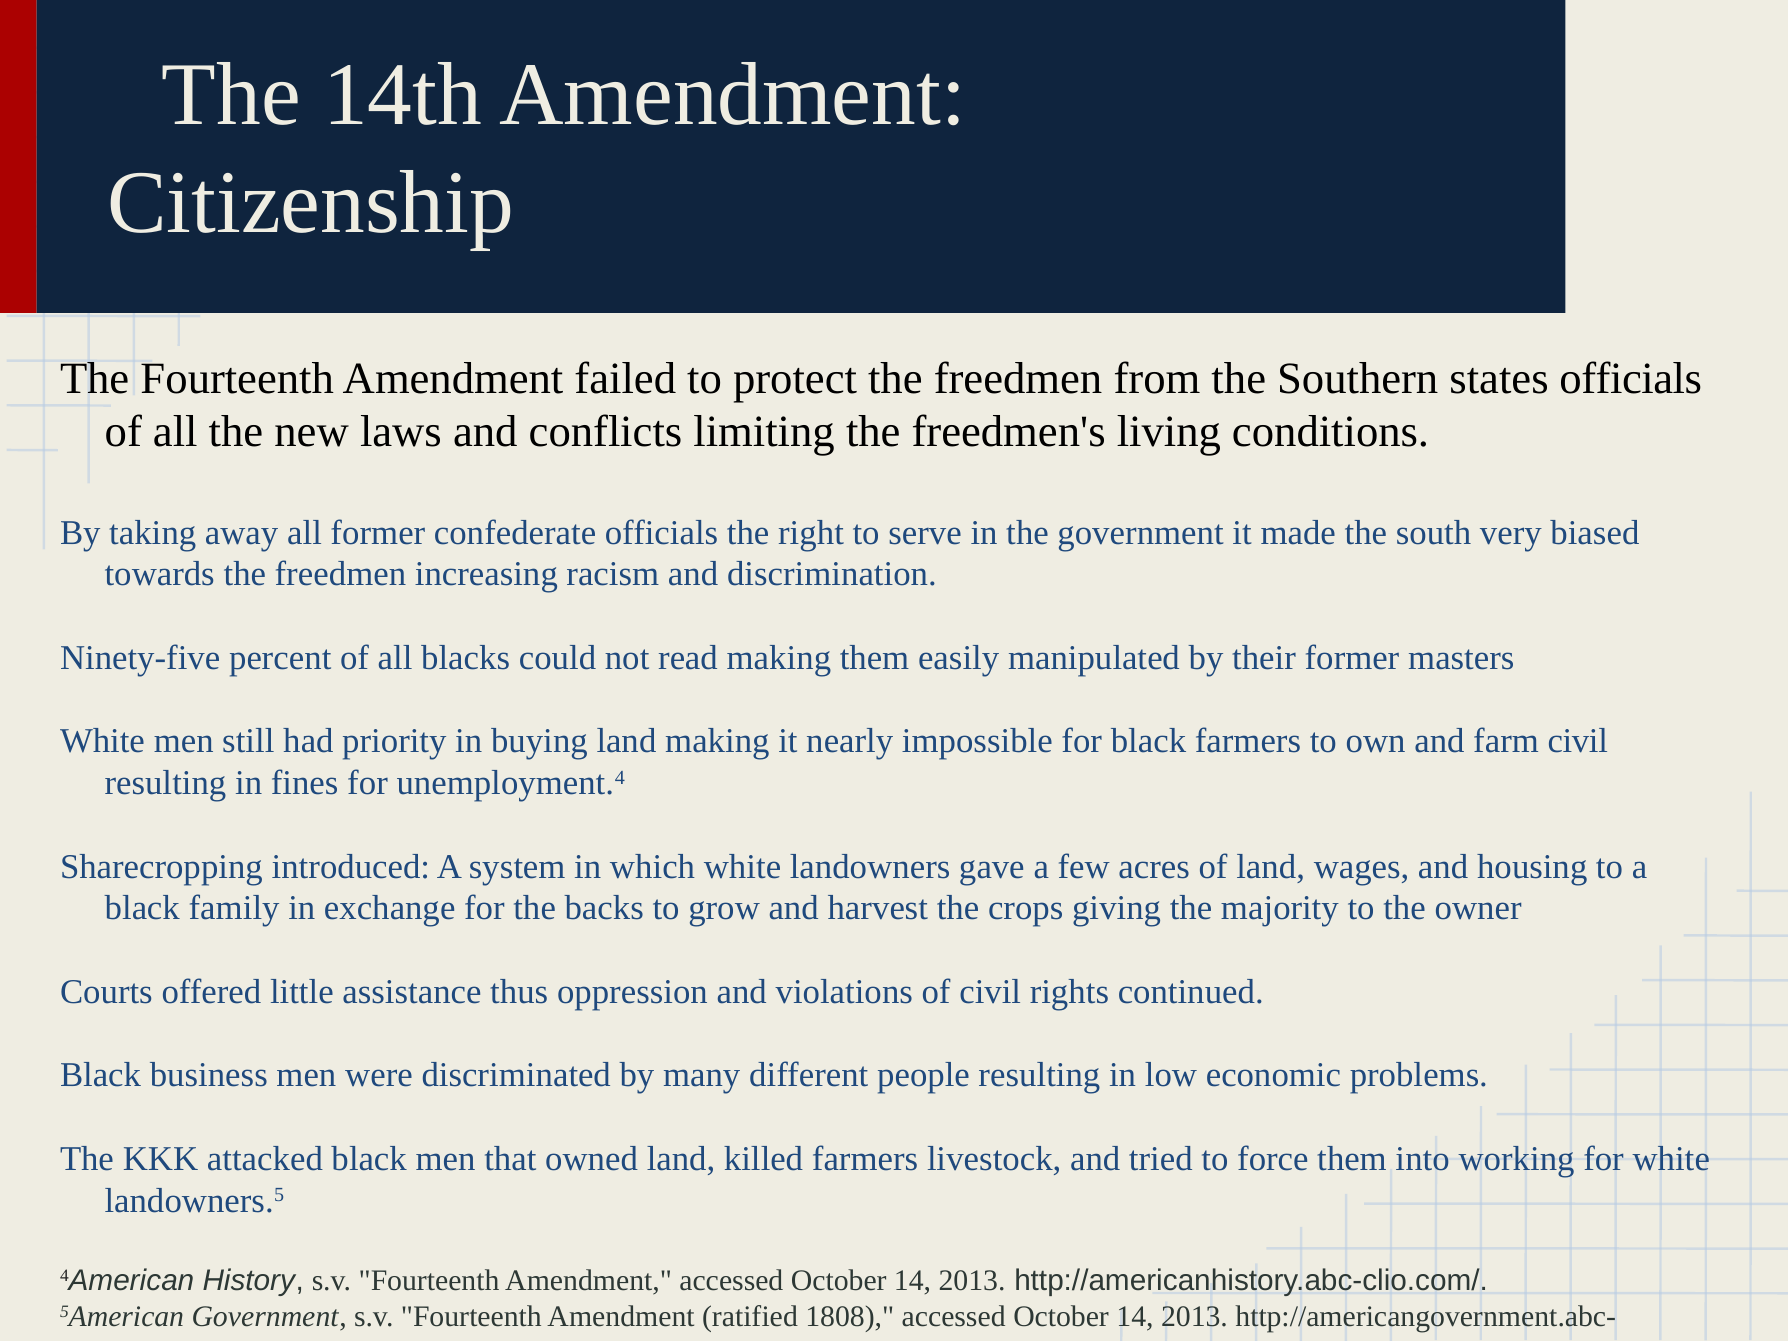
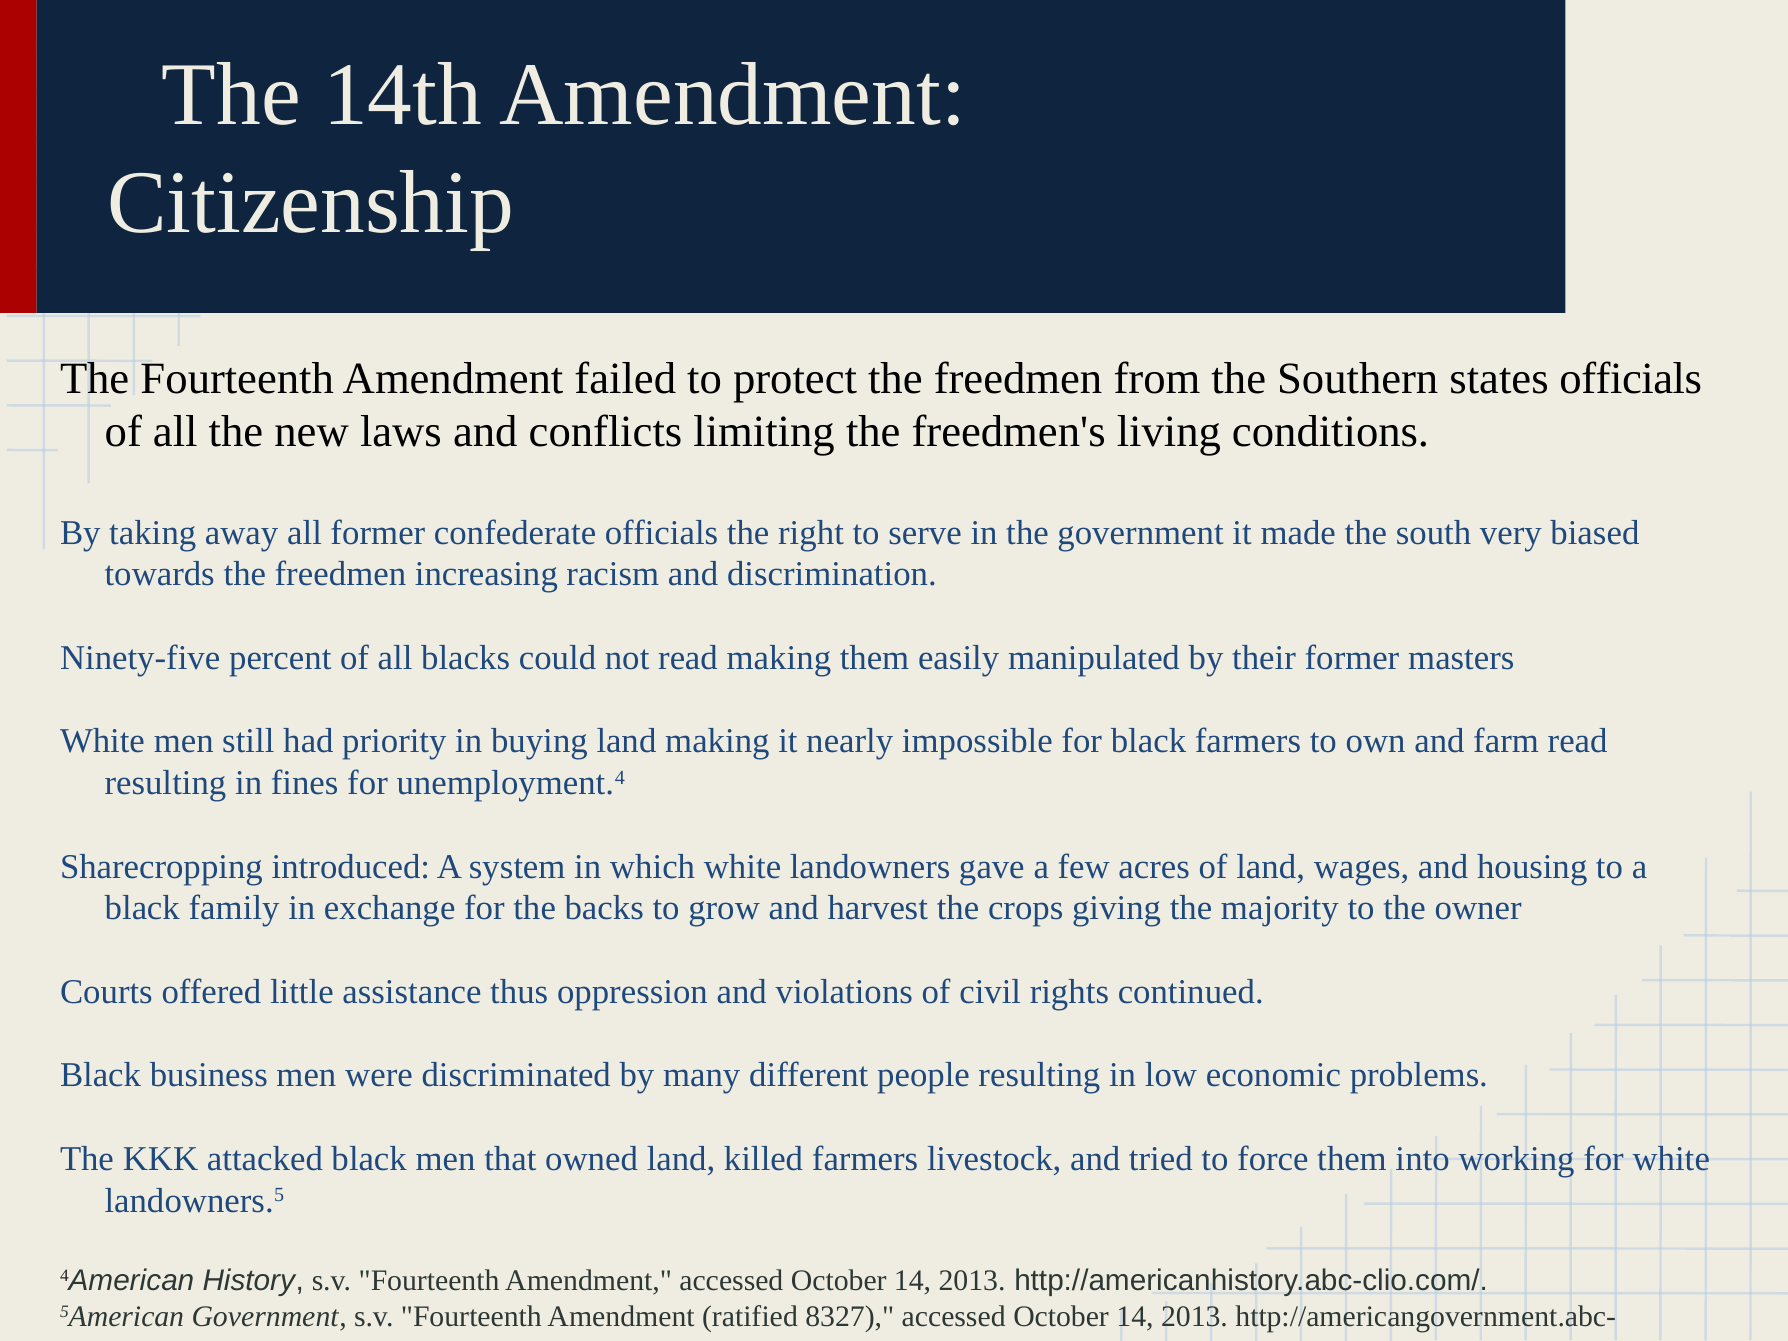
farm civil: civil -> read (1578, 741)
1808: 1808 -> 8327 (850, 1317)
